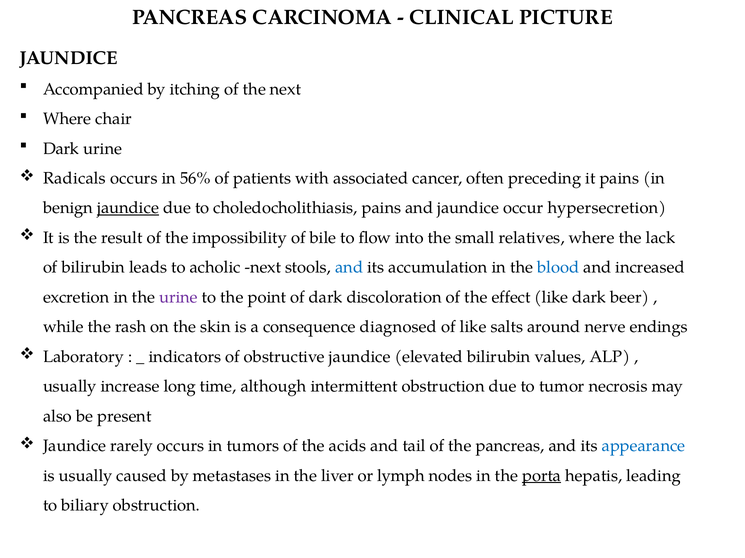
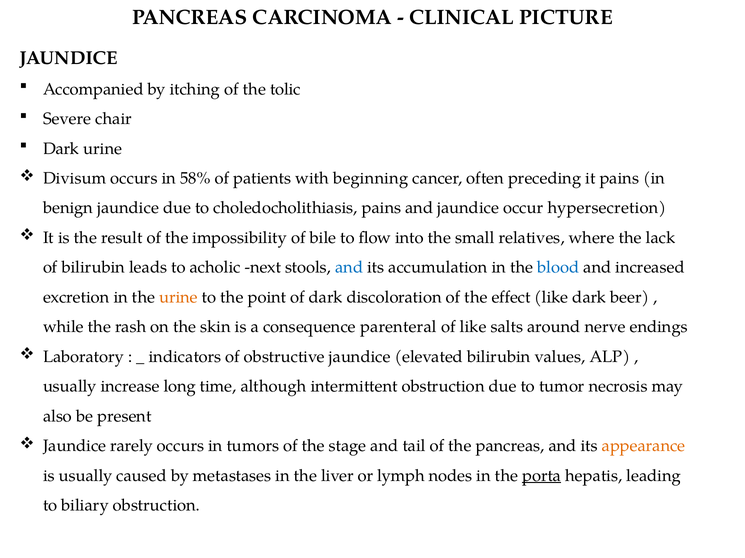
the next: next -> tolic (285, 89)
Where: Where -> Severe (67, 119)
Radicals: Radicals -> Divisum (75, 179)
56%: 56% -> 58% (195, 179)
associated: associated -> beginning (371, 179)
jaundice underline: present -> none (128, 208)
urine colour: purple -> orange (179, 298)
diagnosed: diagnosed -> parenteral (398, 327)
acids: acids -> stage (348, 446)
appearance colour: blue -> orange (644, 446)
